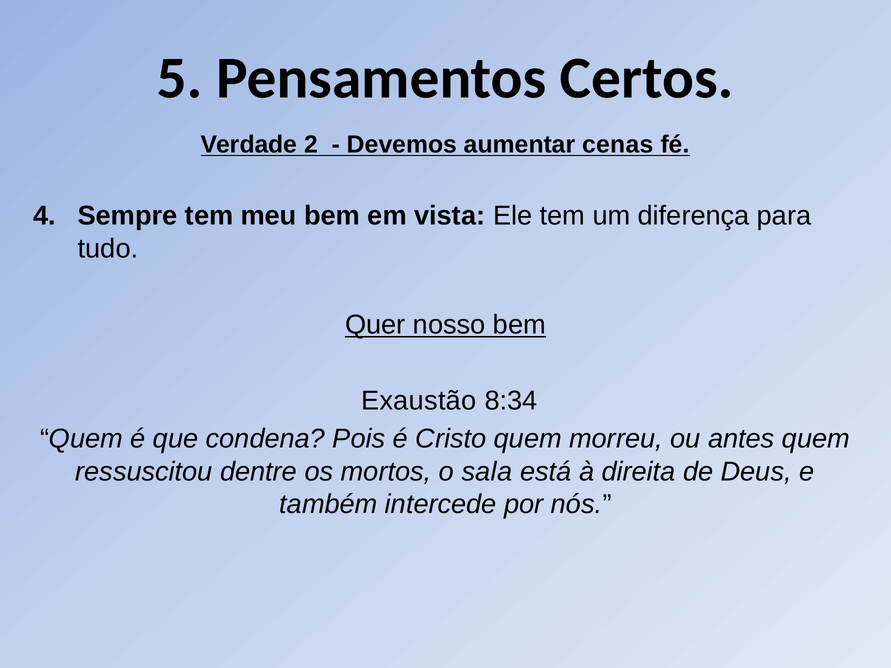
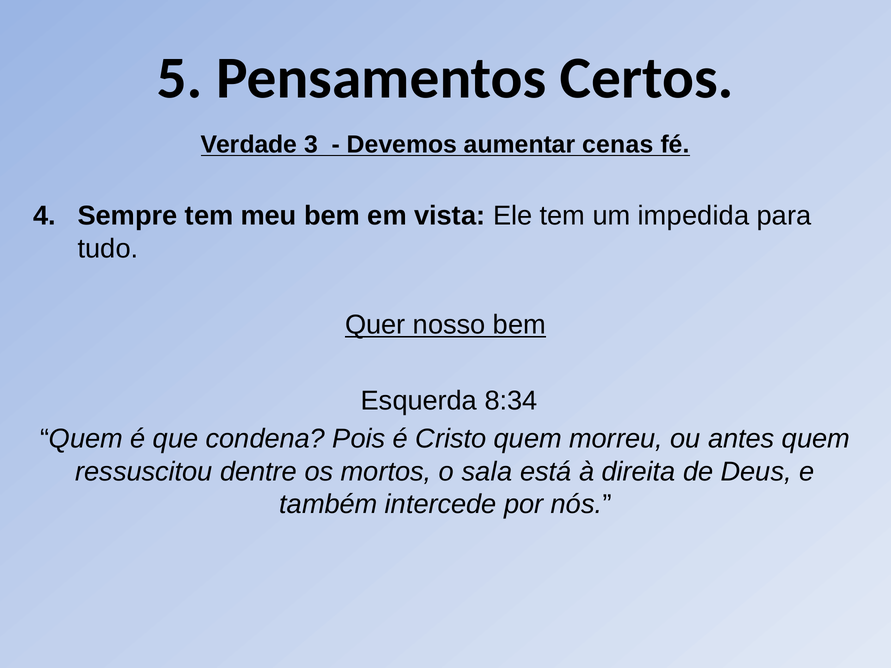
2: 2 -> 3 (311, 145)
diferença: diferença -> impedida (694, 216)
Exaustão: Exaustão -> Esquerda (419, 401)
